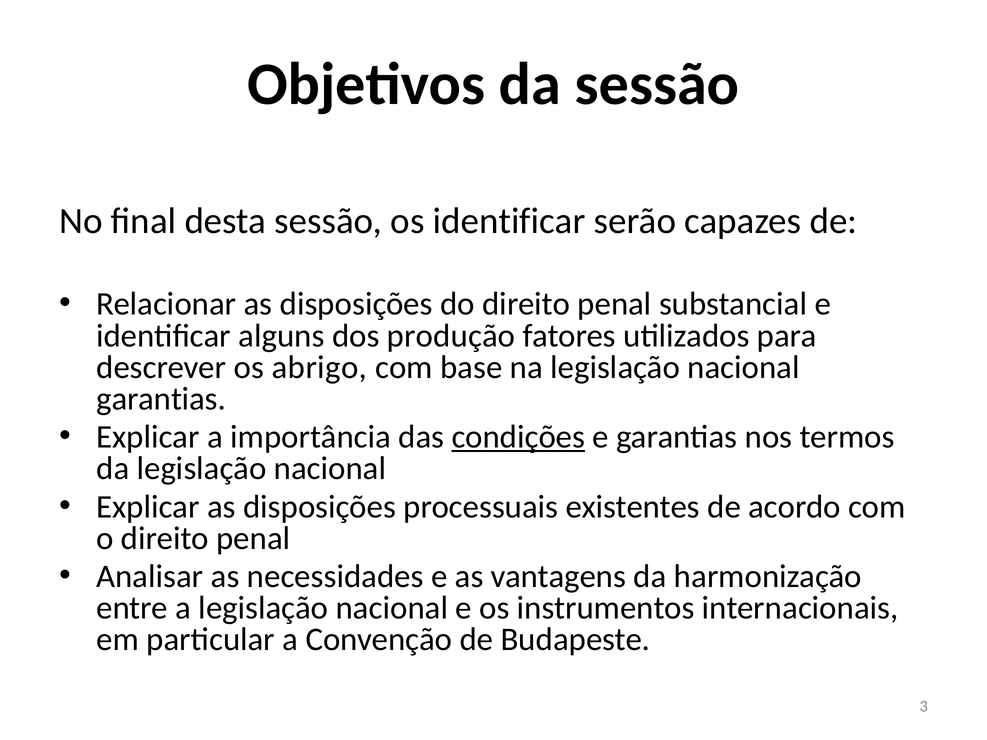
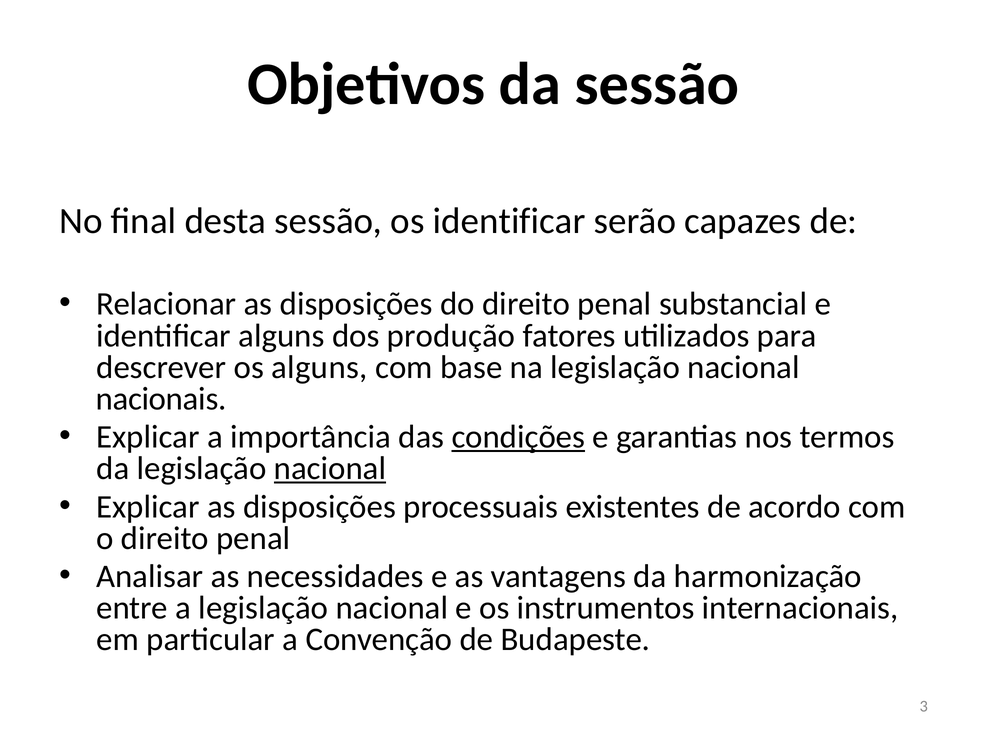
os abrigo: abrigo -> alguns (319, 367)
garantias: garantias -> nacionais (161, 399)
nacional underline: none -> present (330, 469)
